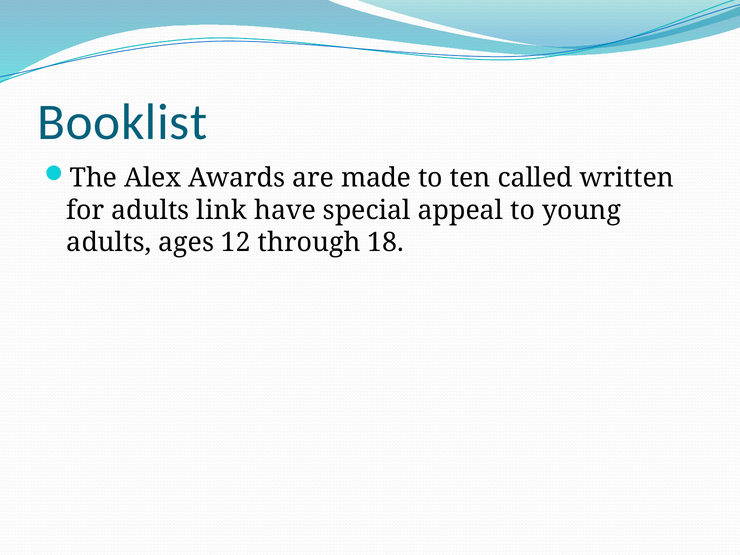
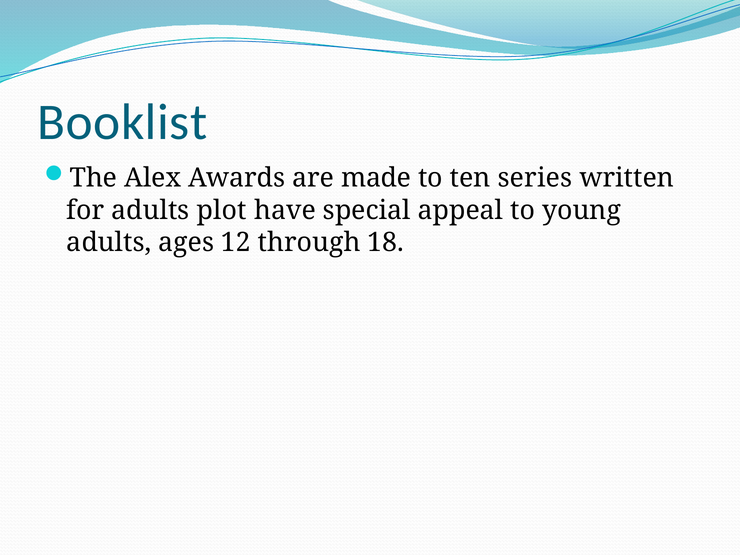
called: called -> series (535, 178)
link: link -> plot (222, 210)
